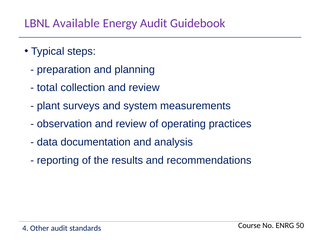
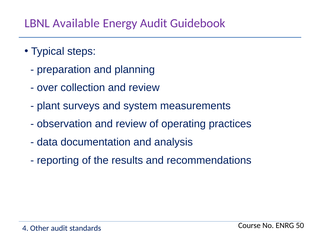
total: total -> over (47, 88)
